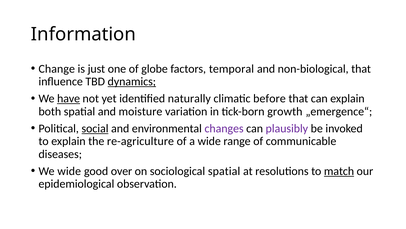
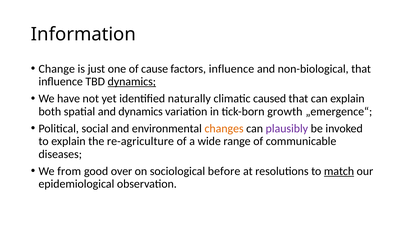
globe: globe -> cause (155, 69)
factors temporal: temporal -> influence (231, 69)
have underline: present -> none (69, 98)
before: before -> caused (270, 98)
and moisture: moisture -> dynamics (141, 111)
social underline: present -> none (95, 128)
changes colour: purple -> orange (224, 128)
We wide: wide -> from (69, 171)
sociological spatial: spatial -> before (224, 171)
